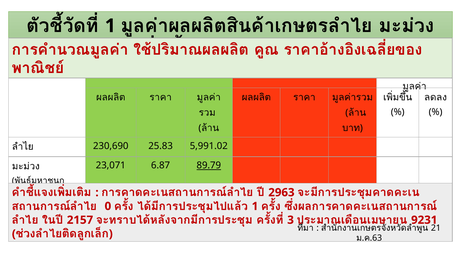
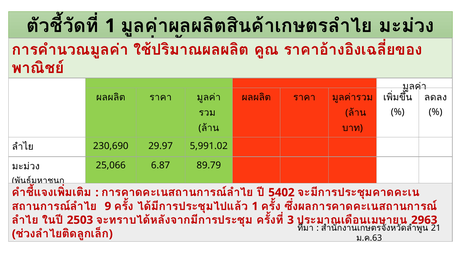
25.83: 25.83 -> 29.97 (161, 146)
23,071: 23,071 -> 25,066 (111, 166)
89.79 underline: present -> none (209, 166)
2963: 2963 -> 5402 (281, 193)
0: 0 -> 9 (108, 206)
2157: 2157 -> 2503 (80, 220)
9231: 9231 -> 2963 (424, 220)
